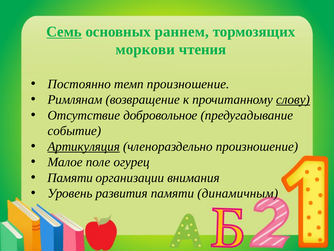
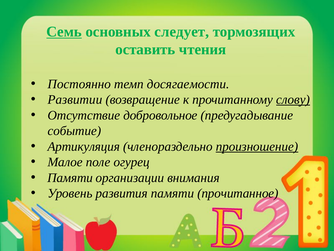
раннем: раннем -> следует (182, 32)
моркови: моркови -> оставить (145, 49)
темп произношение: произношение -> досягаемости (188, 84)
Римлянам: Римлянам -> Развитии (75, 99)
Артикуляция underline: present -> none (84, 146)
произношение underline: none -> present (257, 146)
динамичным: динамичным -> прочитанное (238, 193)
